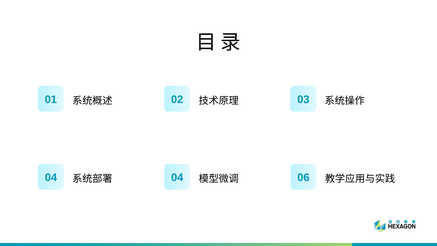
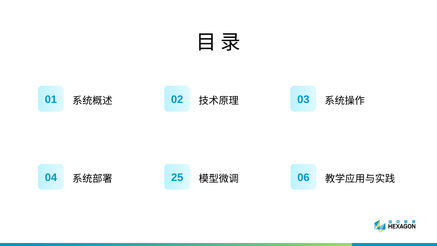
04: 04 -> 25 (177, 177)
